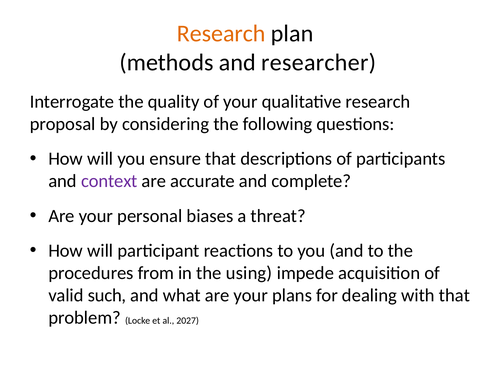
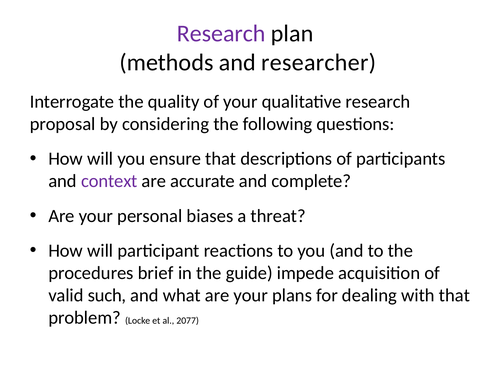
Research colour: orange -> purple (221, 34)
from: from -> brief (156, 273)
using: using -> guide (249, 273)
2027: 2027 -> 2077 (188, 321)
